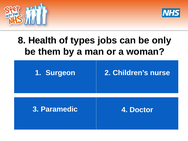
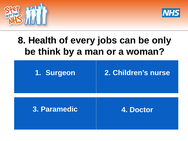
types: types -> every (83, 40)
them: them -> think (49, 52)
